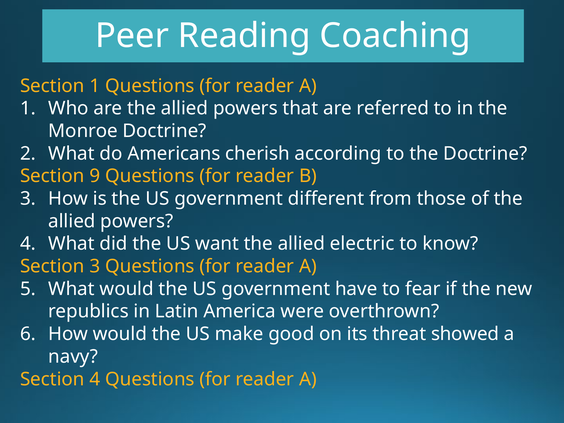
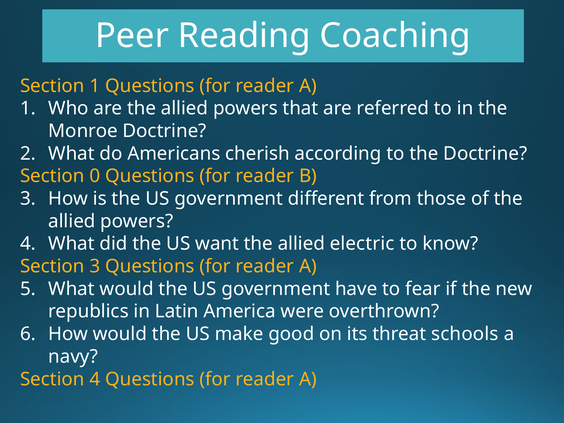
9: 9 -> 0 (95, 176)
showed: showed -> schools (465, 334)
